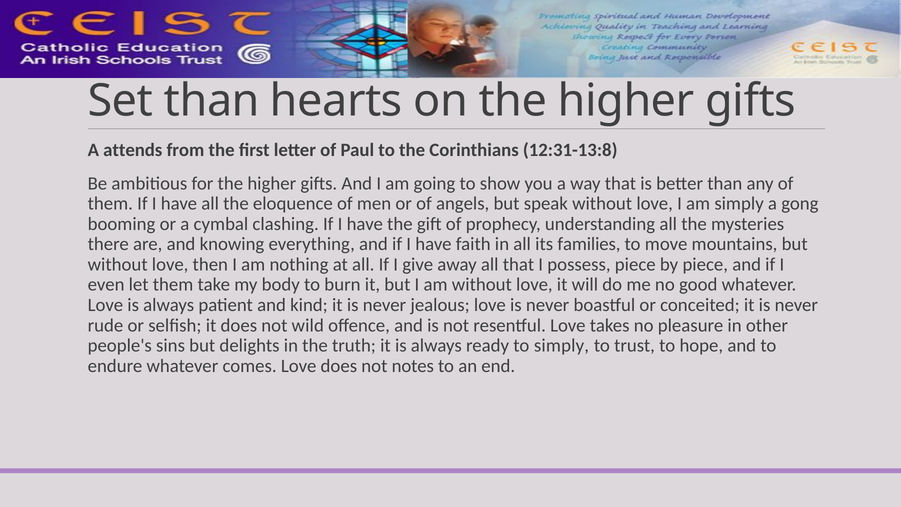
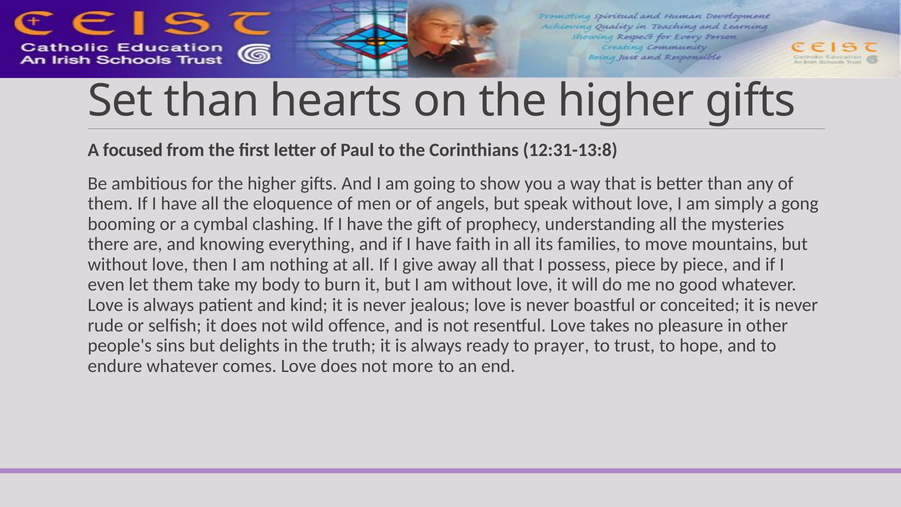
attends: attends -> focused (133, 150)
to simply: simply -> prayer (561, 345)
notes: notes -> more (413, 366)
